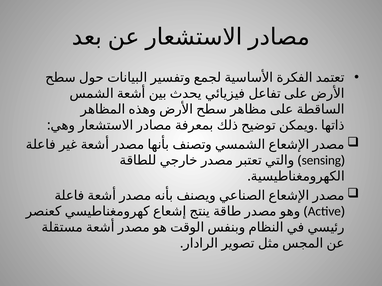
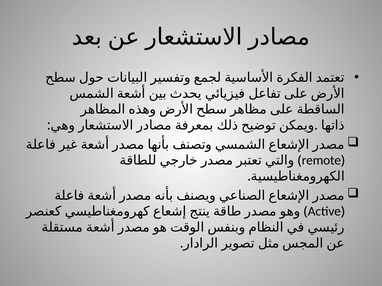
sensing: sensing -> remote (321, 161)
